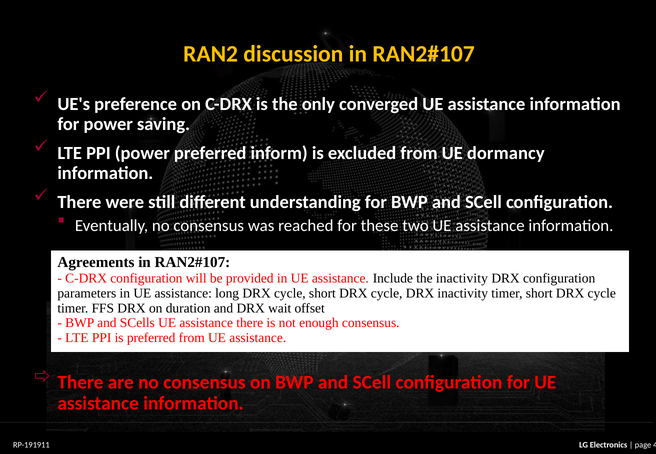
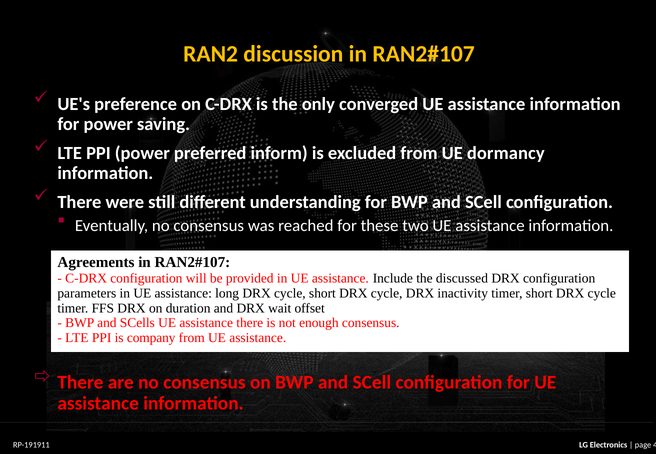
the inactivity: inactivity -> discussed (462, 278)
is preferred: preferred -> company (151, 338)
